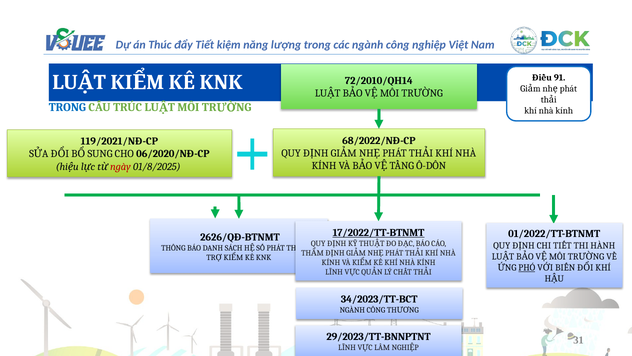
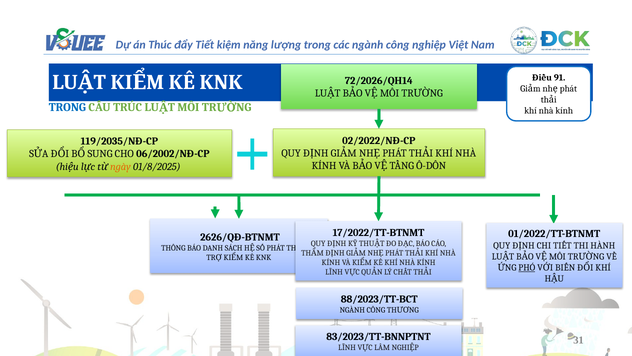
72/2010/QH14: 72/2010/QH14 -> 72/2026/QH14 (379, 81)
68/2022/NĐ-CP: 68/2022/NĐ-CP -> 02/2022/NĐ-CP (379, 140)
119/2021/NĐ-CP: 119/2021/NĐ-CP -> 119/2035/NĐ-CP (119, 141)
06/2020/NĐ-CP: 06/2020/NĐ-CP -> 06/2002/NĐ-CP (173, 154)
ngày colour: red -> orange (120, 166)
17/2022/TT-BTNMT underline: present -> none (378, 232)
34/2023/TT-BCT: 34/2023/TT-BCT -> 88/2023/TT-BCT (379, 299)
29/2023/TT-BNNPTNT: 29/2023/TT-BNNPTNT -> 83/2023/TT-BNNPTNT (378, 336)
